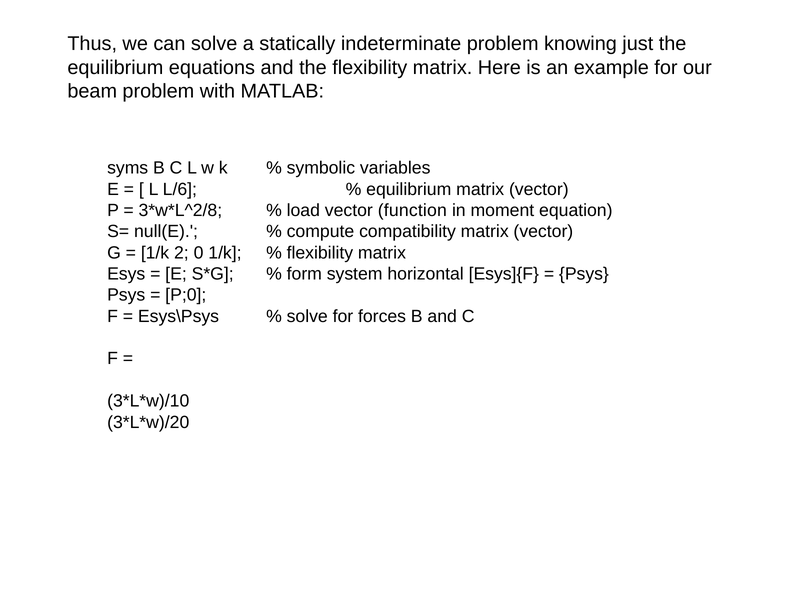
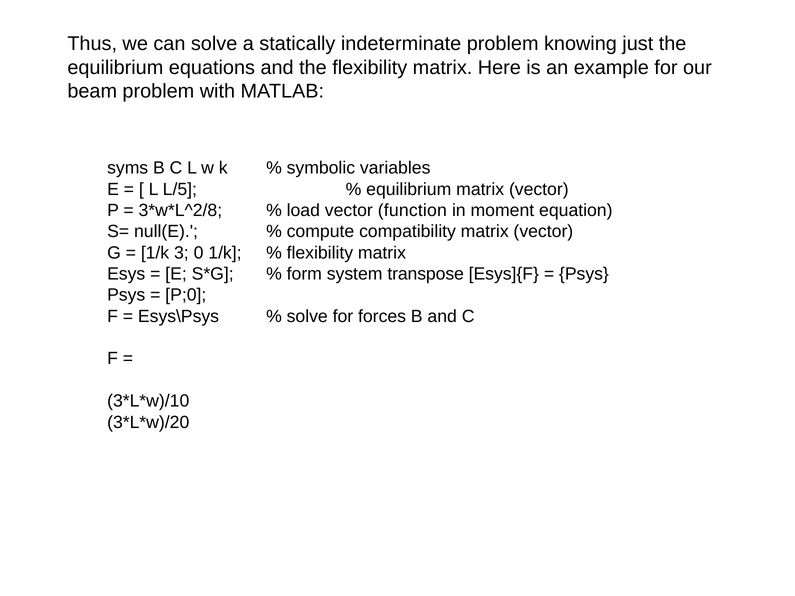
L/6: L/6 -> L/5 (180, 189)
2: 2 -> 3 (181, 253)
horizontal: horizontal -> transpose (426, 274)
